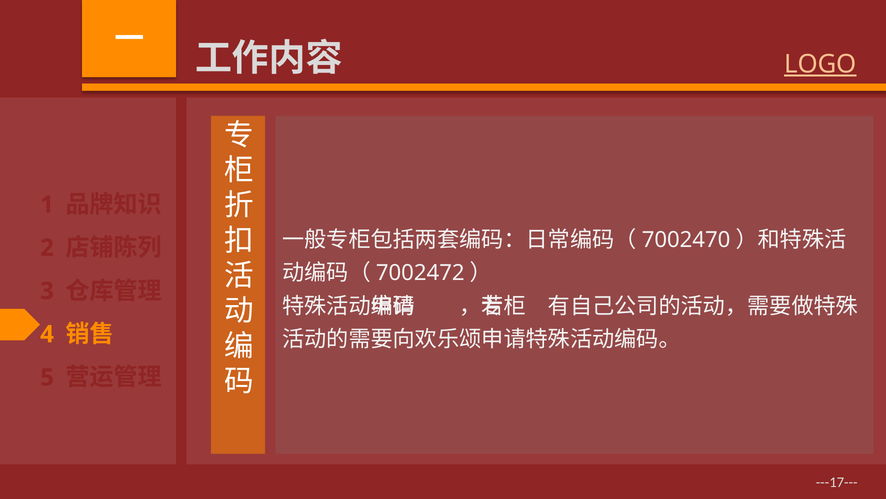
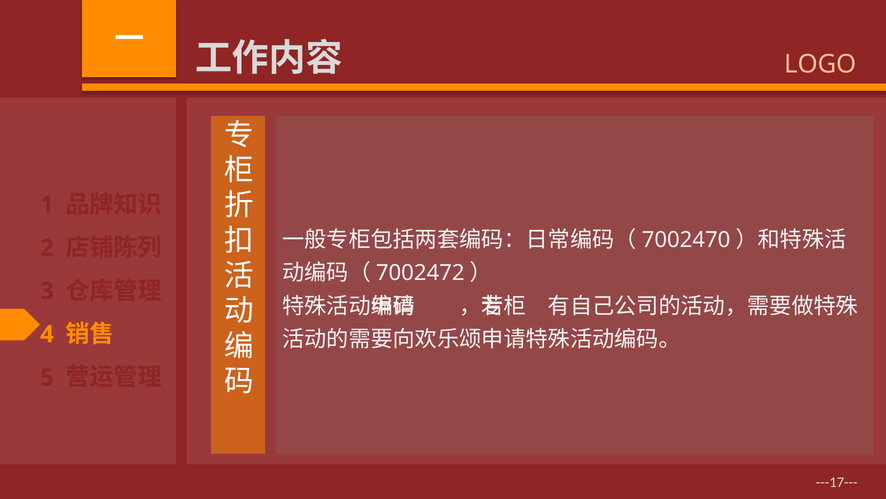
LOGO underline: present -> none (820, 64)
